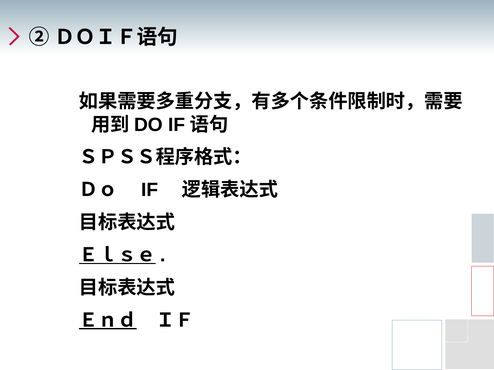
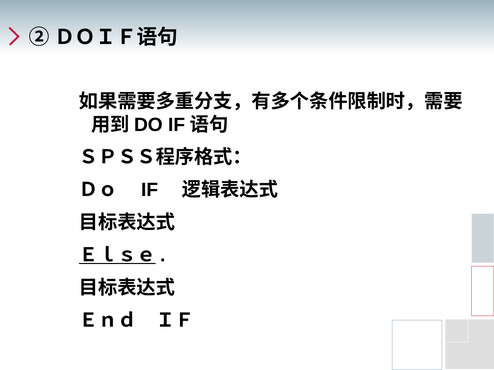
Ｅｎｄ underline: present -> none (108, 321)
